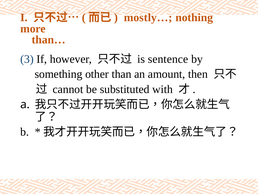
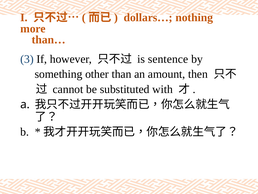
mostly…: mostly… -> dollars… (148, 17)
